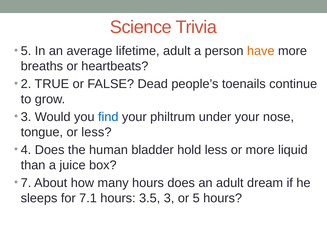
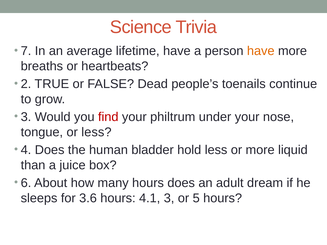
5: 5 -> 7 (26, 51)
lifetime adult: adult -> have (177, 51)
find colour: blue -> red (108, 117)
7: 7 -> 6 (26, 183)
7.1: 7.1 -> 3.6 (88, 198)
3.5: 3.5 -> 4.1 (150, 198)
